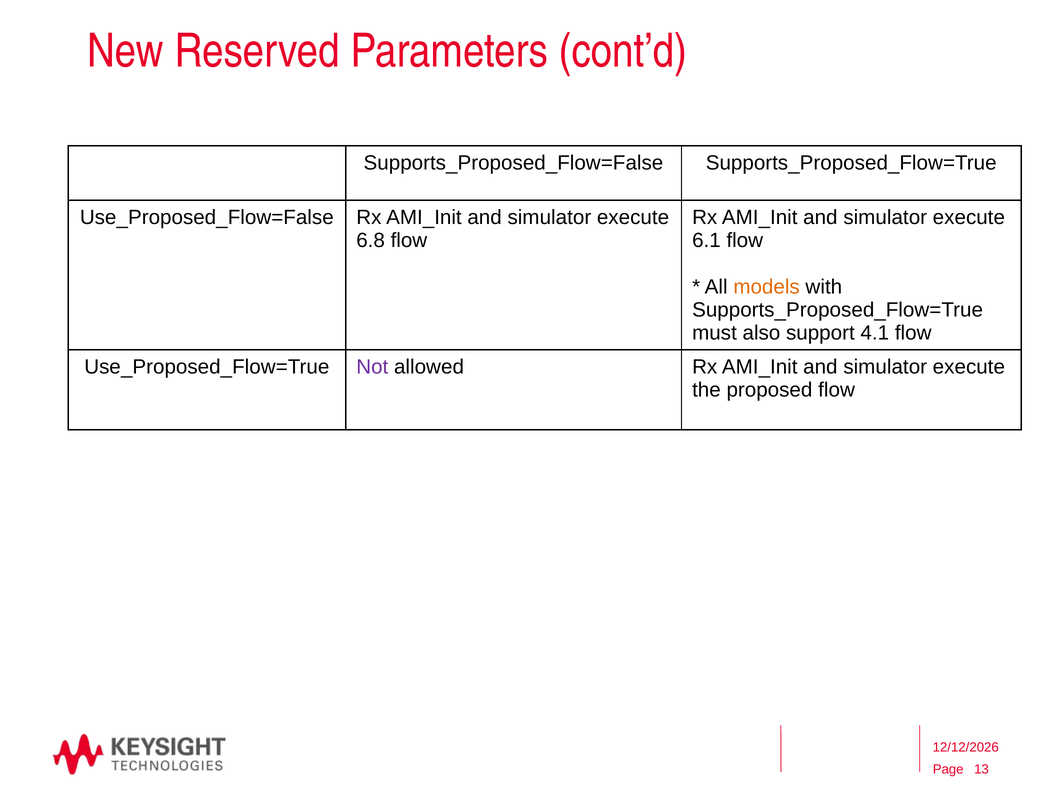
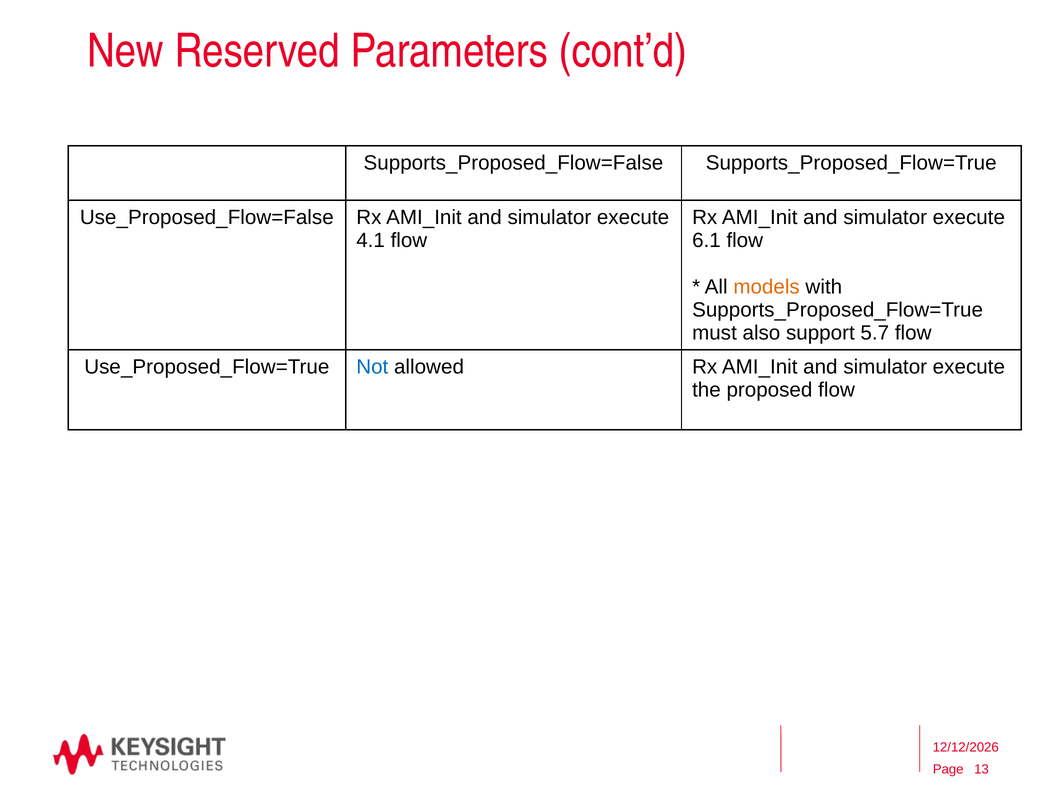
6.8: 6.8 -> 4.1 (371, 241)
4.1: 4.1 -> 5.7 (875, 333)
Not colour: purple -> blue (372, 367)
